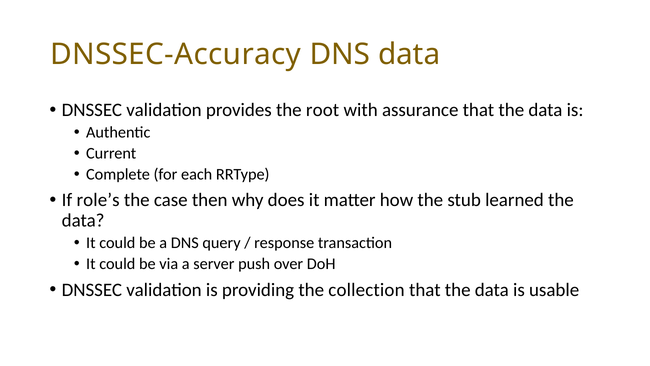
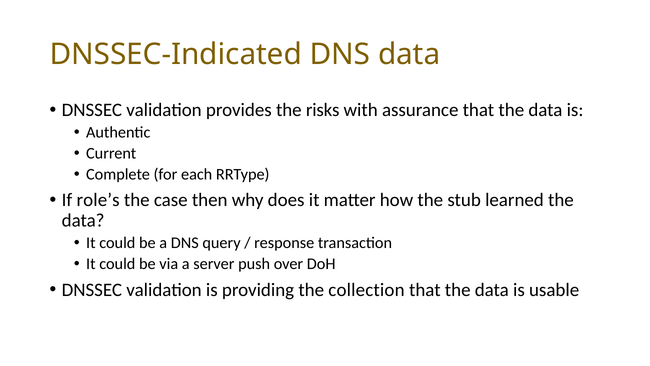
DNSSEC-Accuracy: DNSSEC-Accuracy -> DNSSEC-Indicated (176, 55)
root: root -> risks (323, 110)
